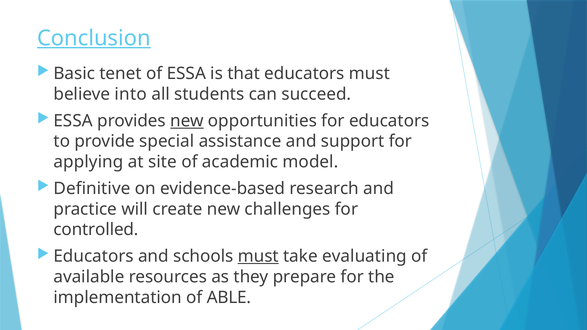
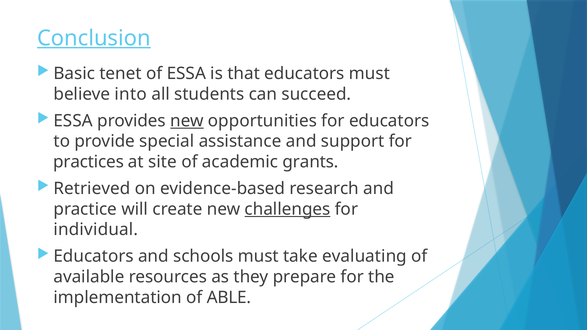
applying: applying -> practices (89, 162)
model: model -> grants (311, 162)
Definitive: Definitive -> Retrieved (92, 189)
challenges underline: none -> present (288, 209)
controlled: controlled -> individual (96, 230)
must underline: present -> none (258, 256)
